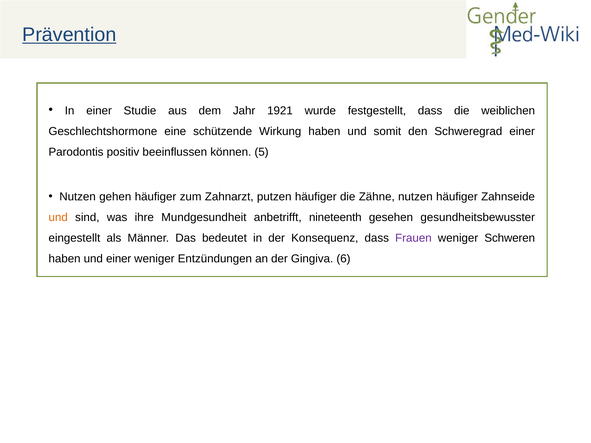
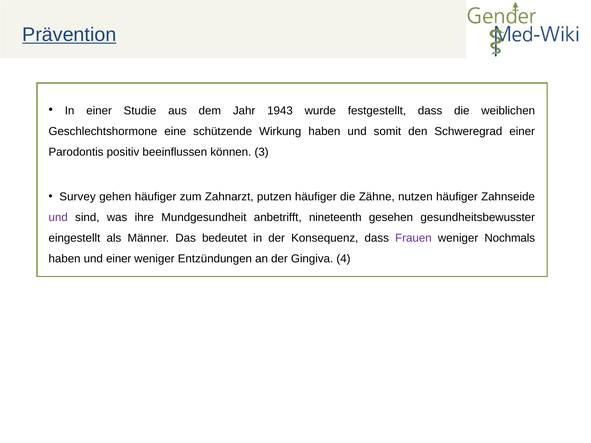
1921: 1921 -> 1943 (280, 111)
5: 5 -> 3 (262, 152)
Nutzen: Nutzen -> Survey (78, 197)
und colour: orange -> purple (58, 218)
Schweren: Schweren -> Nochmals (510, 238)
6: 6 -> 4 (343, 259)
